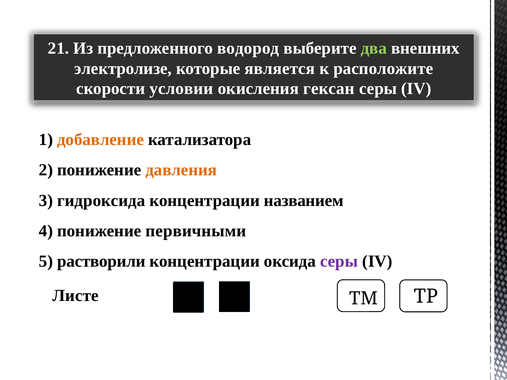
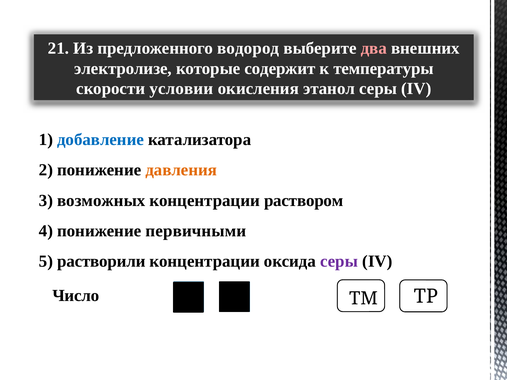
два colour: light green -> pink (374, 48)
является: является -> содержит (280, 68)
расположите: расположите -> температуры (383, 68)
гексан: гексан -> этанол (329, 89)
добавление colour: orange -> blue (101, 140)
гидроксида: гидроксида -> возможных (101, 201)
названием: названием -> раствором (304, 201)
Листе: Листе -> Число (76, 296)
